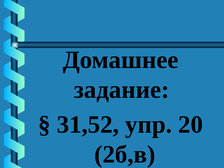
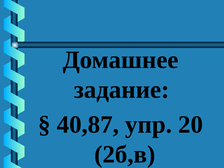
31,52: 31,52 -> 40,87 (88, 124)
